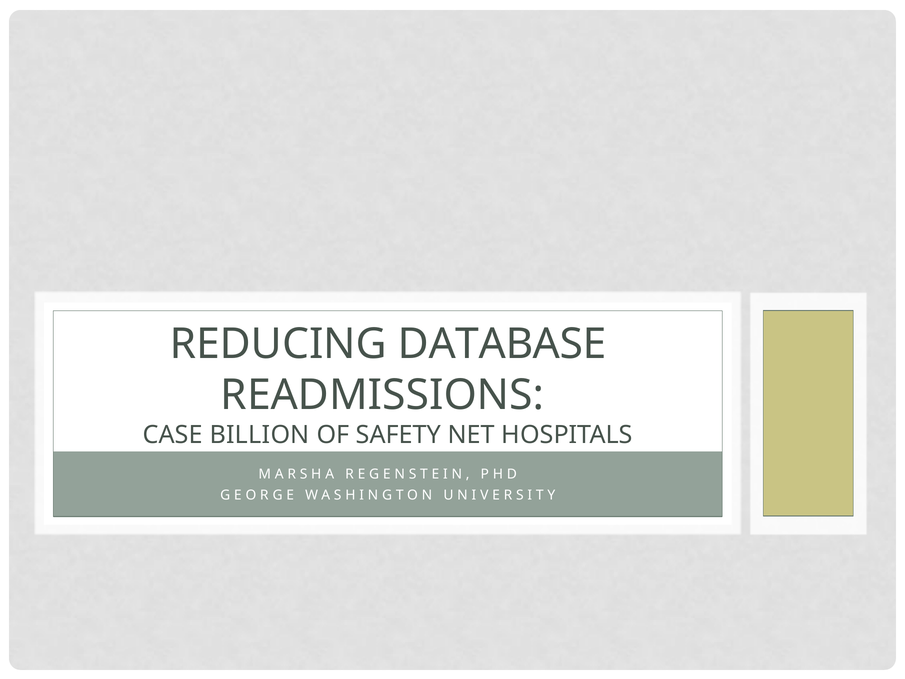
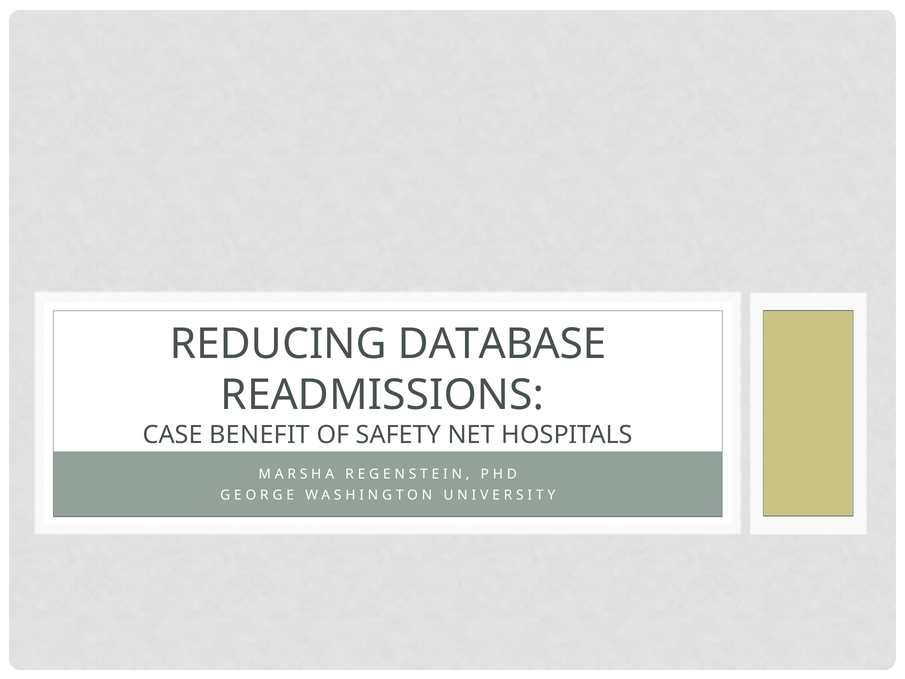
BILLION: BILLION -> BENEFIT (260, 435)
